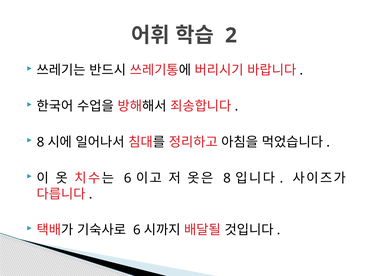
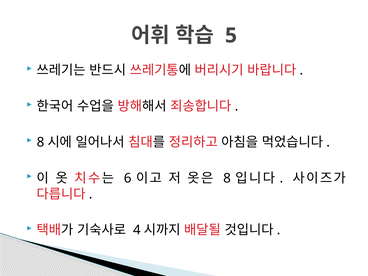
2: 2 -> 5 (231, 36)
6: 6 -> 4 (137, 230)
